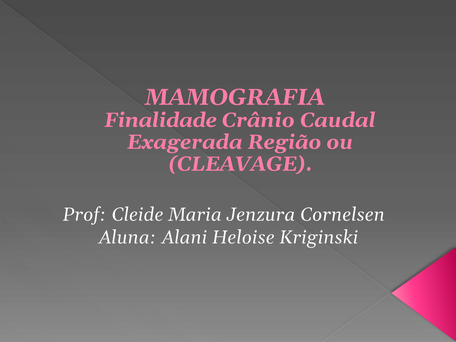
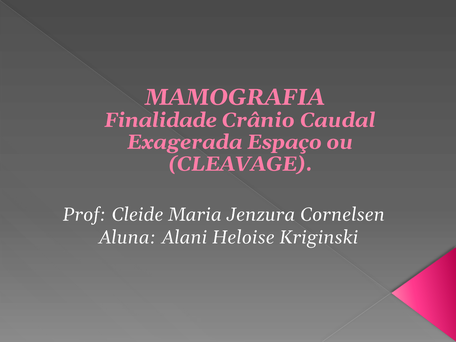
Região: Região -> Espaço (284, 142)
